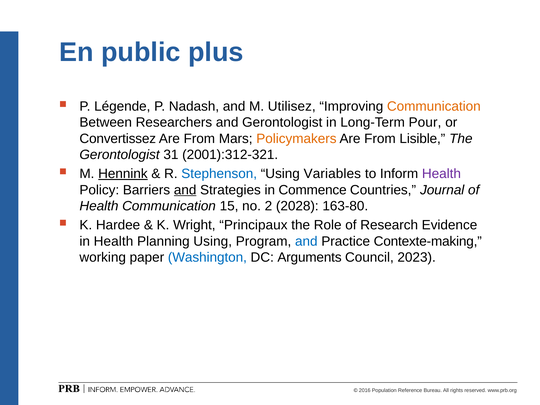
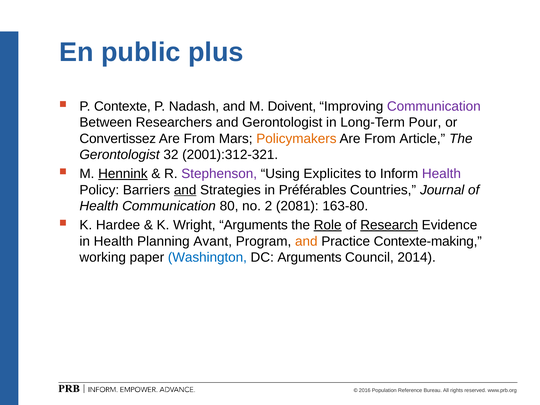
Légende: Légende -> Contexte (122, 106)
Utilisez: Utilisez -> Doivent (292, 106)
Communication colour: orange -> purple (434, 106)
Lisible: Lisible -> Article (422, 139)
31: 31 -> 32 (171, 155)
Stephenson colour: blue -> purple (219, 174)
Variables: Variables -> Explicites (332, 174)
Commence: Commence -> Préférables (313, 190)
15: 15 -> 80 (229, 206)
2028: 2028 -> 2081 (297, 206)
Wright Principaux: Principaux -> Arguments (254, 225)
Role underline: none -> present (328, 225)
Research underline: none -> present (389, 225)
Planning Using: Using -> Avant (213, 241)
and colour: blue -> orange (306, 241)
2023: 2023 -> 2014 (417, 257)
